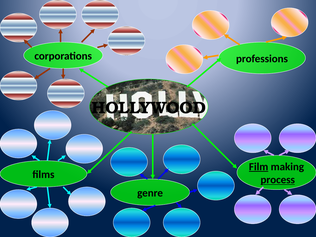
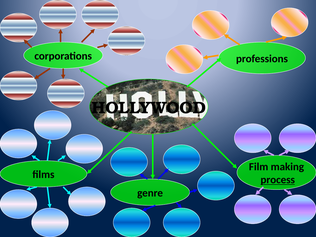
Film underline: present -> none (259, 167)
